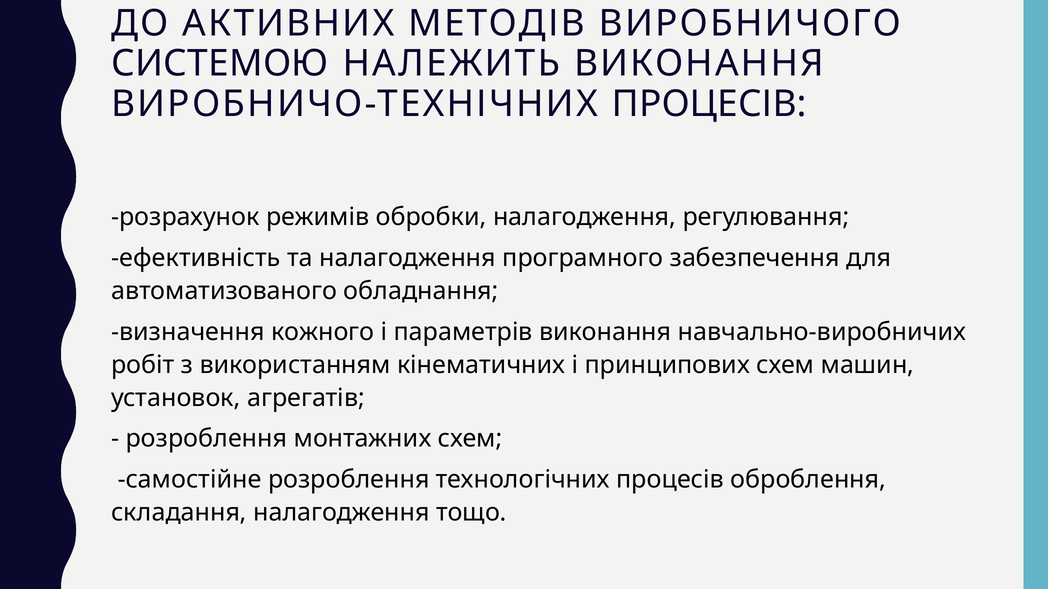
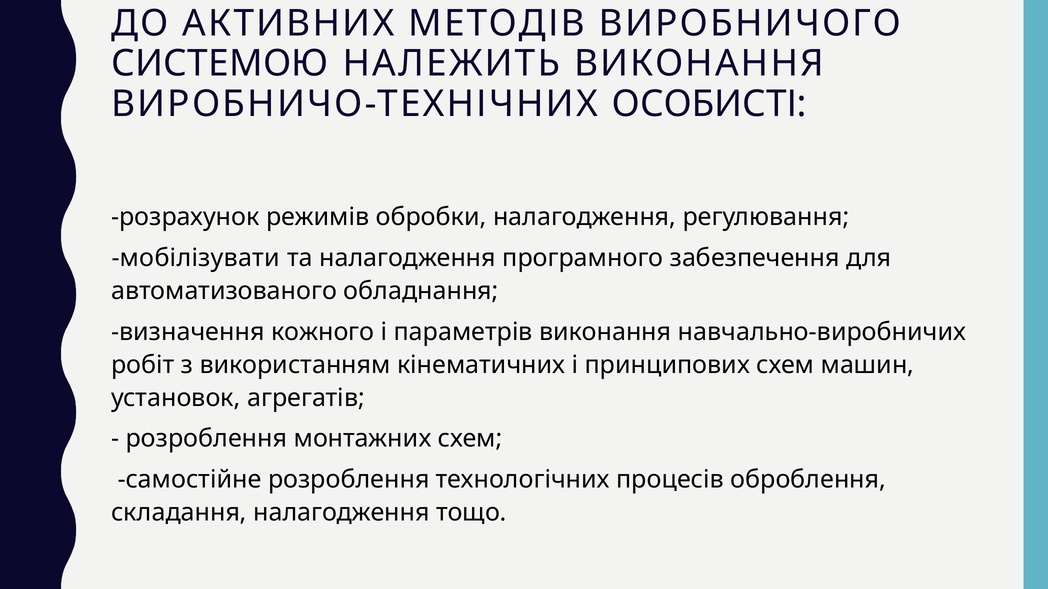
ВИРОБНИЧО-ТЕХНІЧНИХ ПРОЦЕСІВ: ПРОЦЕСІВ -> ОСОБИСТІ (709, 104)
ефективність: ефективність -> мобілізувати (196, 258)
